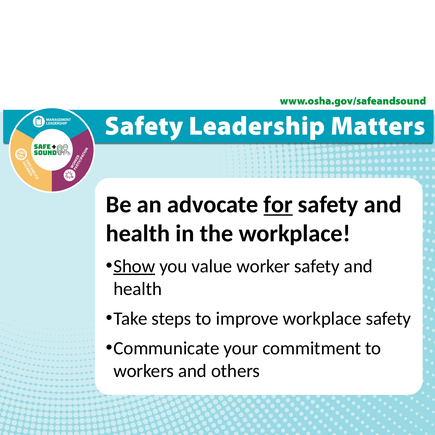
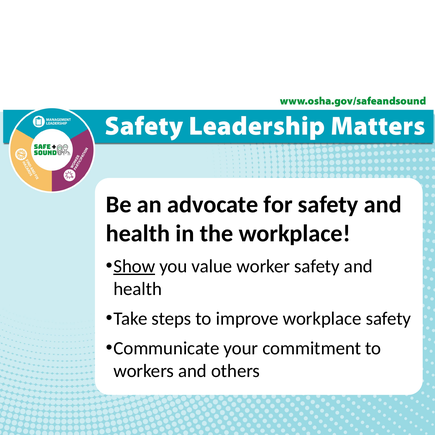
for underline: present -> none (278, 205)
